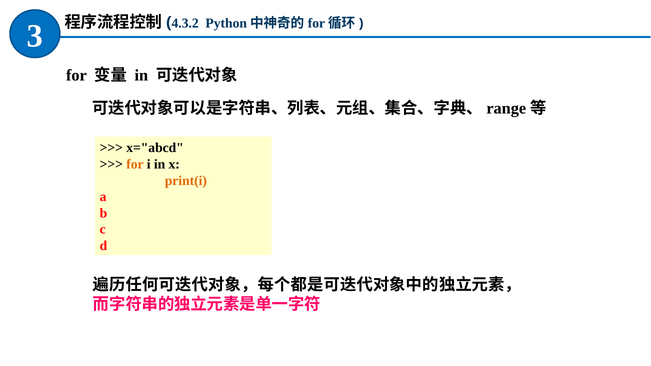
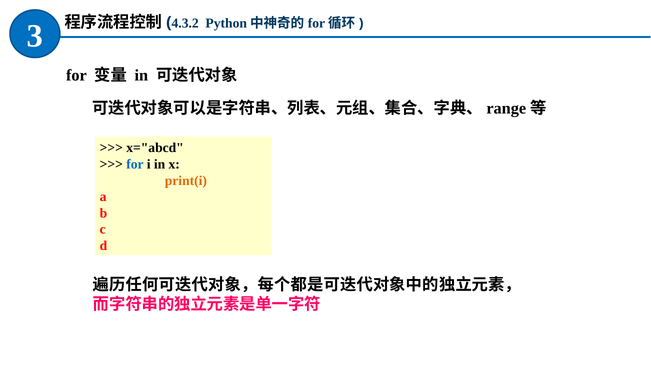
for colour: orange -> blue (135, 164)
